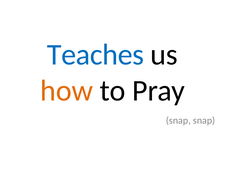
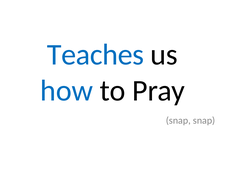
how colour: orange -> blue (67, 91)
